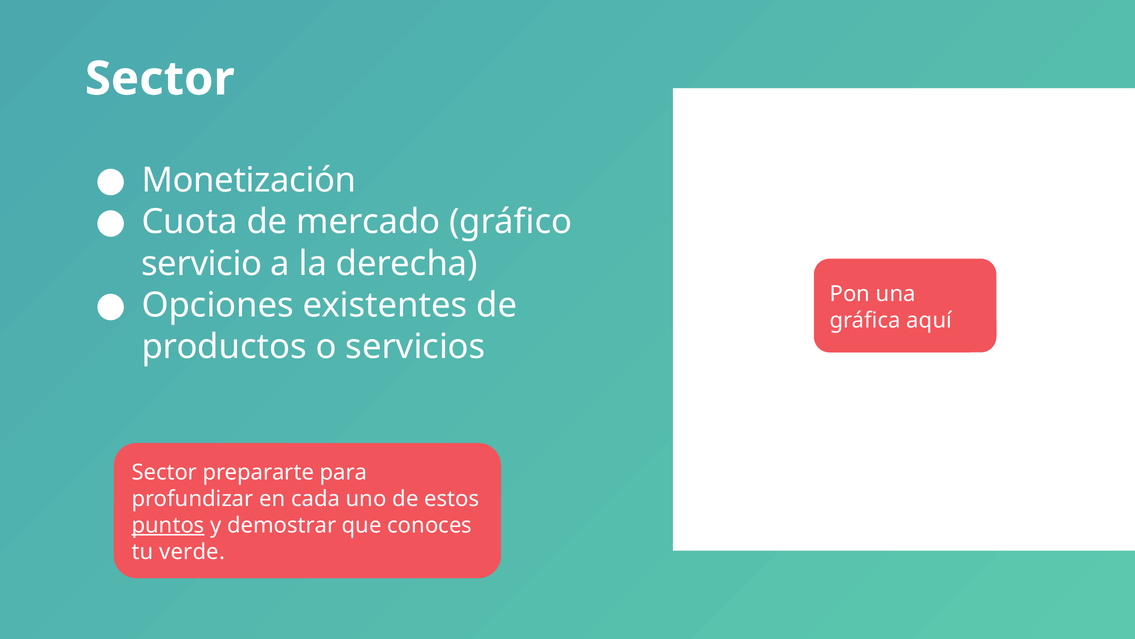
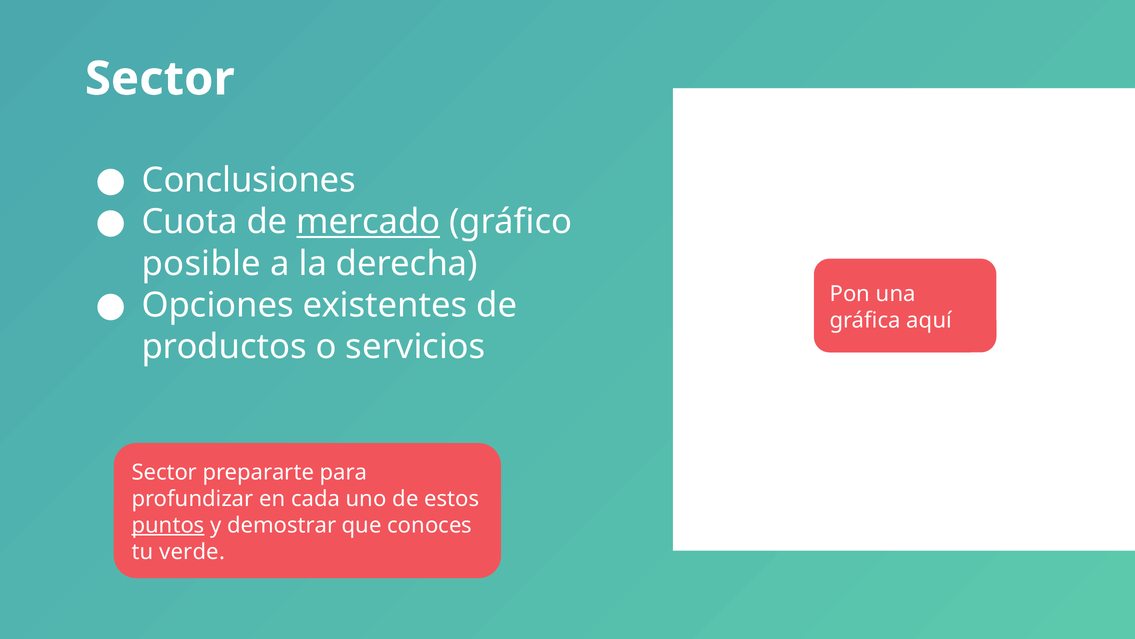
Monetización: Monetización -> Conclusiones (249, 180)
mercado underline: none -> present (368, 222)
servicio: servicio -> posible (201, 263)
